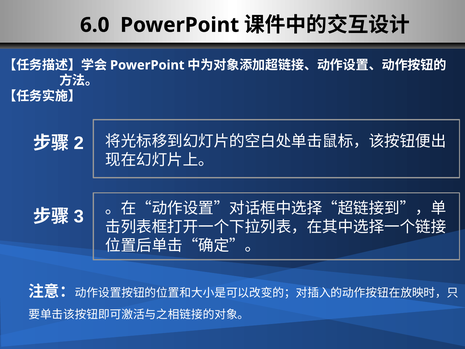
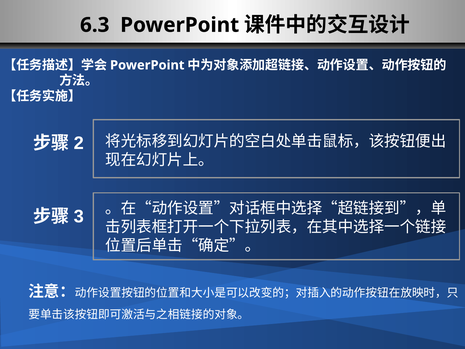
6.0: 6.0 -> 6.3 (95, 25)
